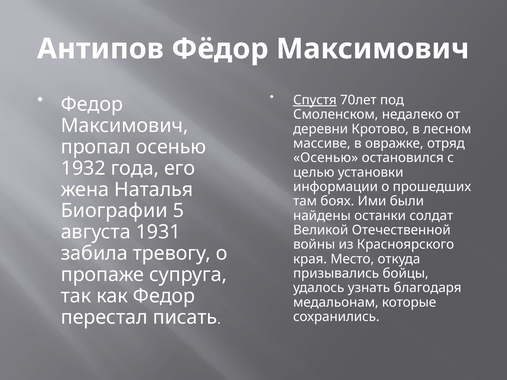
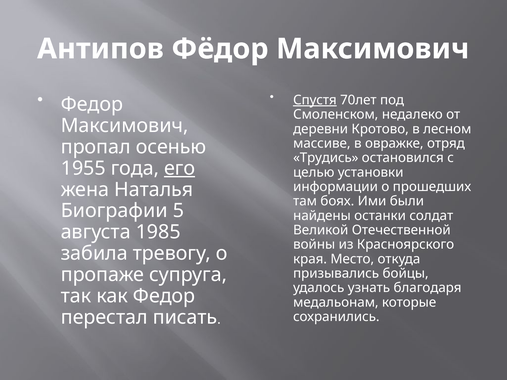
Осенью: Осенью -> Трудись (326, 158)
1932: 1932 -> 1955 (83, 168)
его underline: none -> present (180, 168)
1931: 1931 -> 1985 (158, 232)
